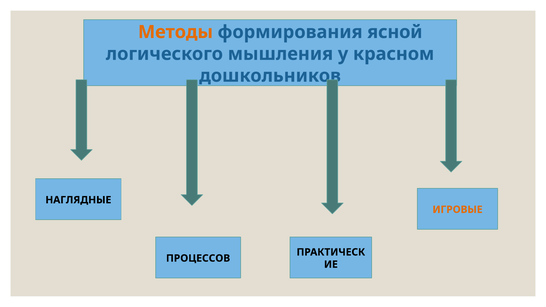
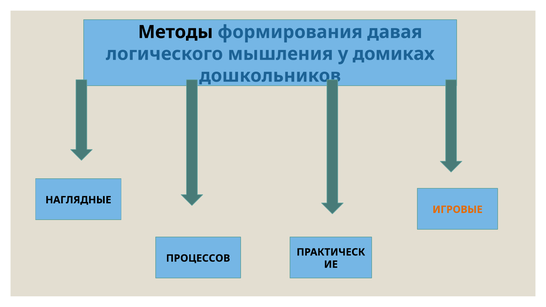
Методы colour: orange -> black (175, 32)
ясной: ясной -> давая (395, 32)
красном: красном -> домиках (394, 54)
